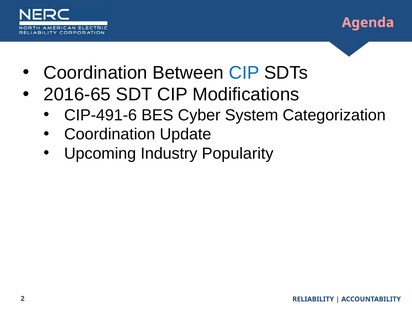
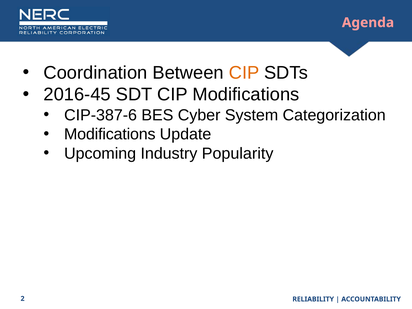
CIP colour: blue -> orange (244, 73)
2016-65: 2016-65 -> 2016-45 (77, 95)
CIP-491-6: CIP-491-6 -> CIP-387-6 (101, 115)
Coordination: Coordination -> Modifications (110, 134)
